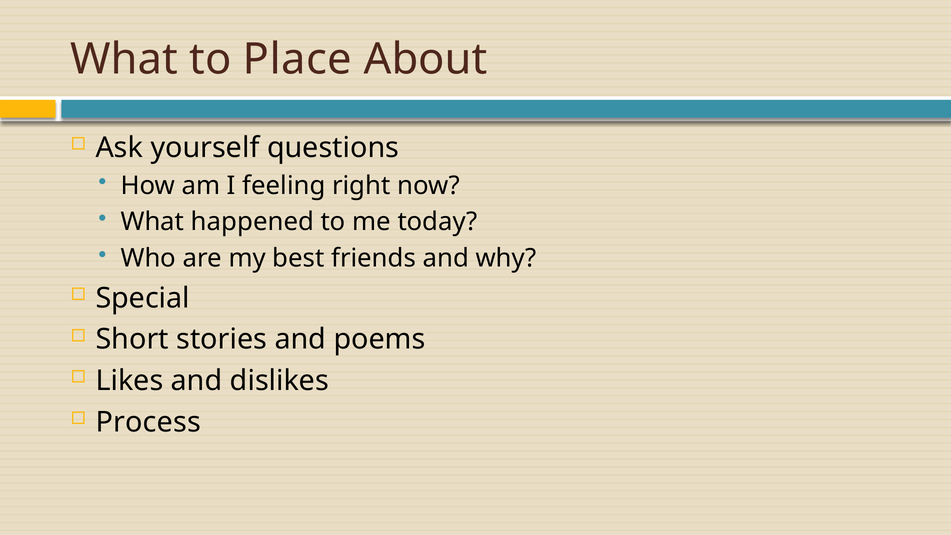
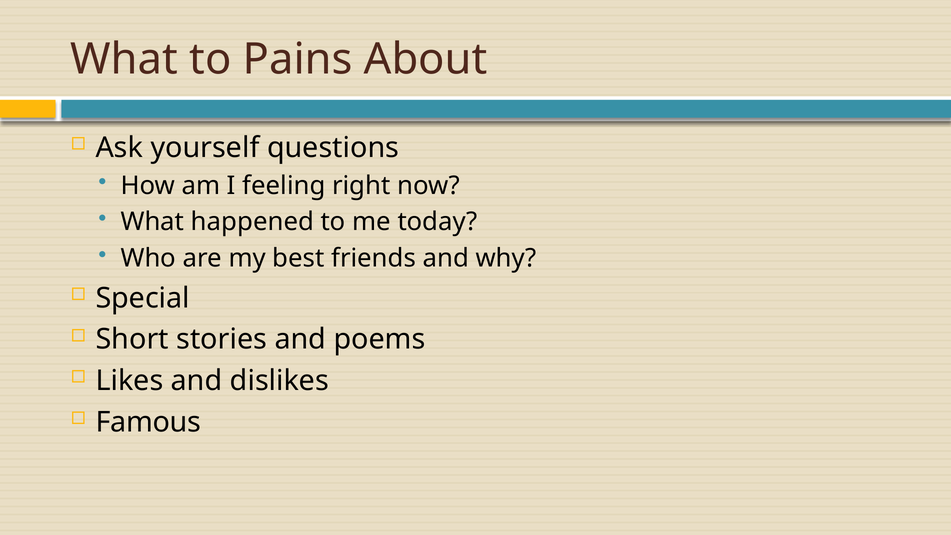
Place: Place -> Pains (298, 59)
Process: Process -> Famous (148, 422)
